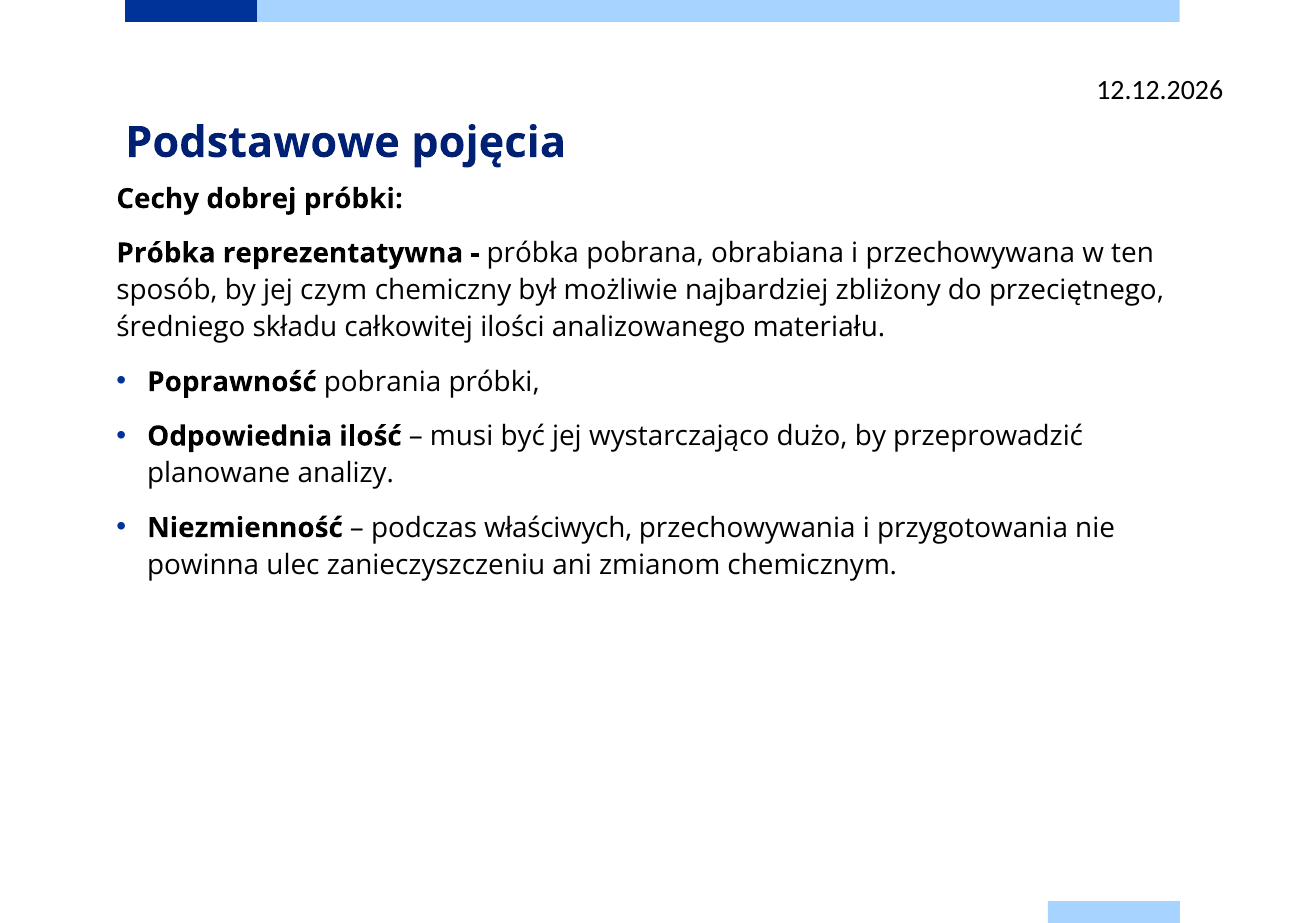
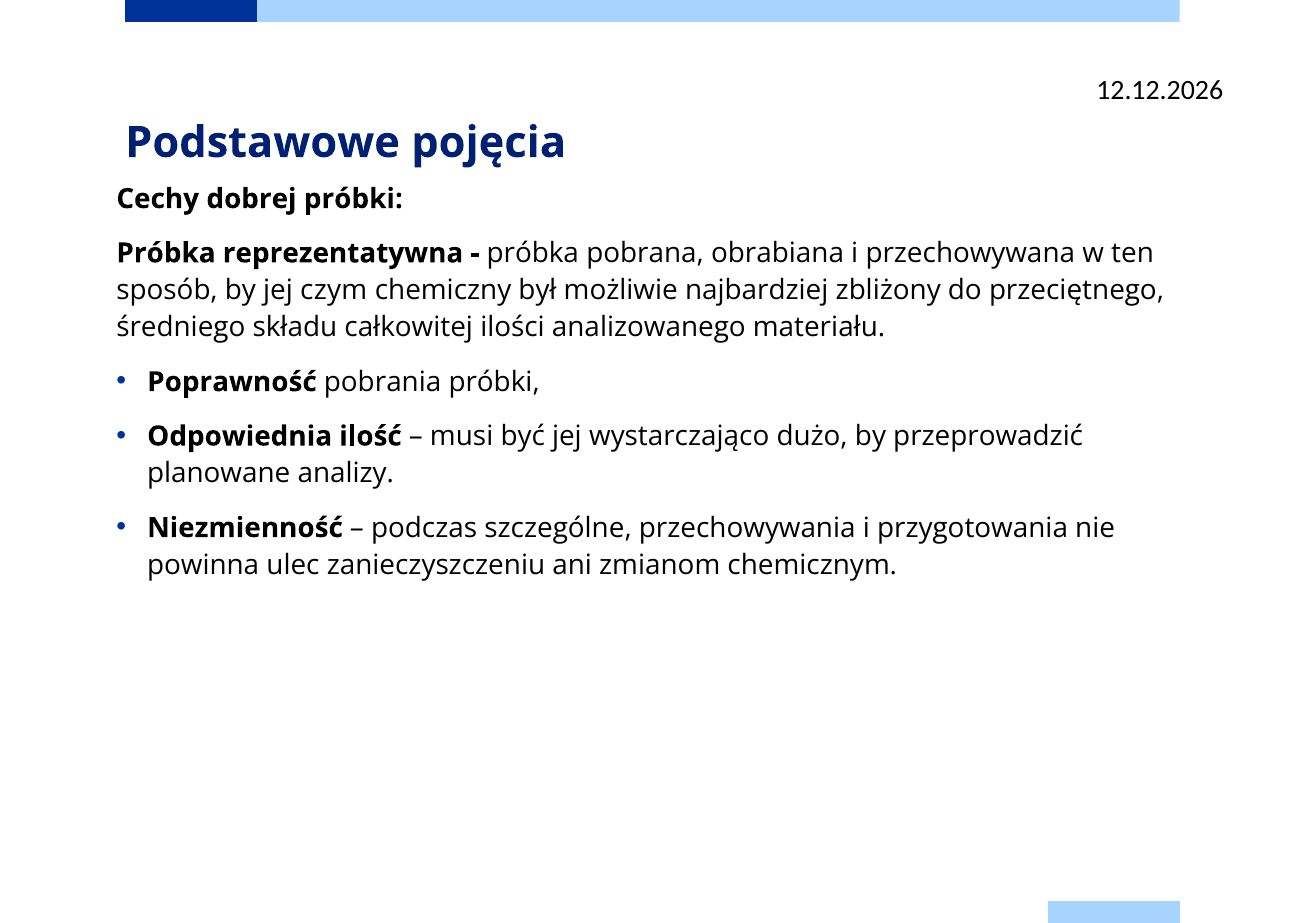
właściwych: właściwych -> szczególne (558, 528)
